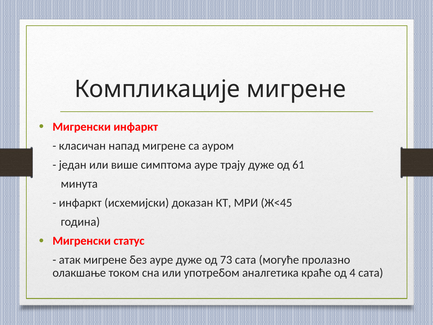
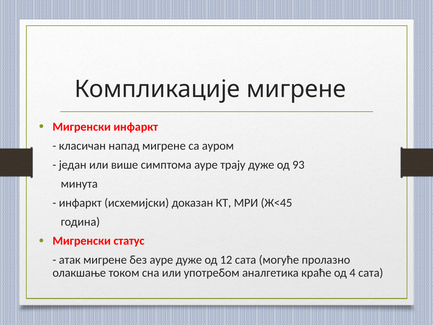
61: 61 -> 93 (298, 165)
73: 73 -> 12 (226, 260)
